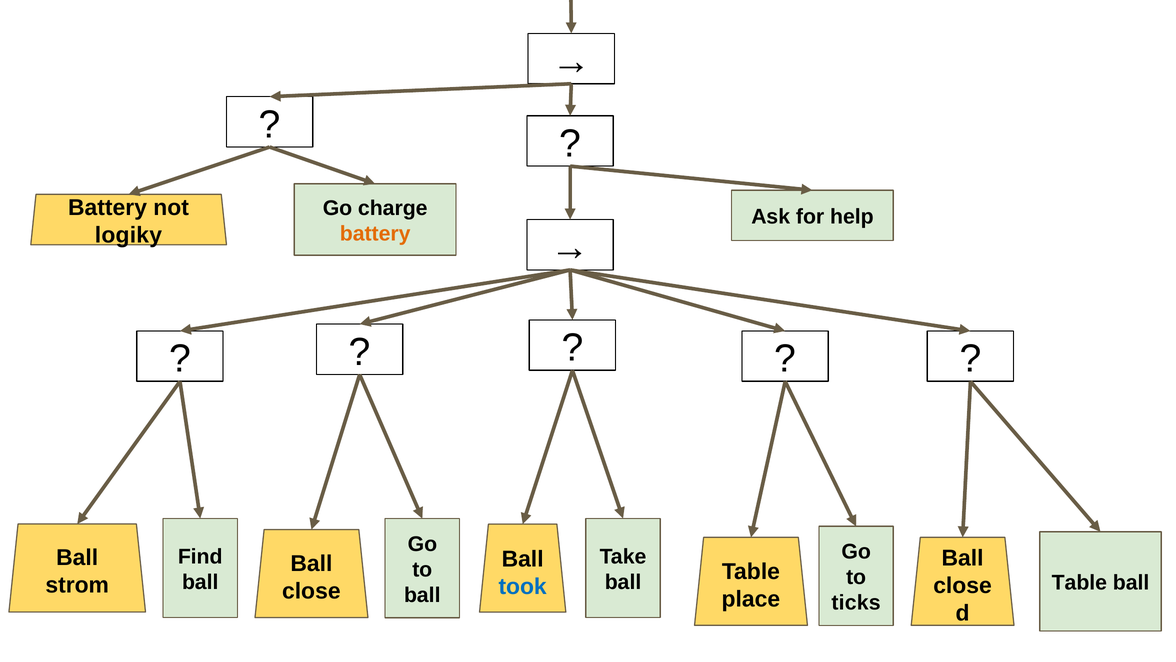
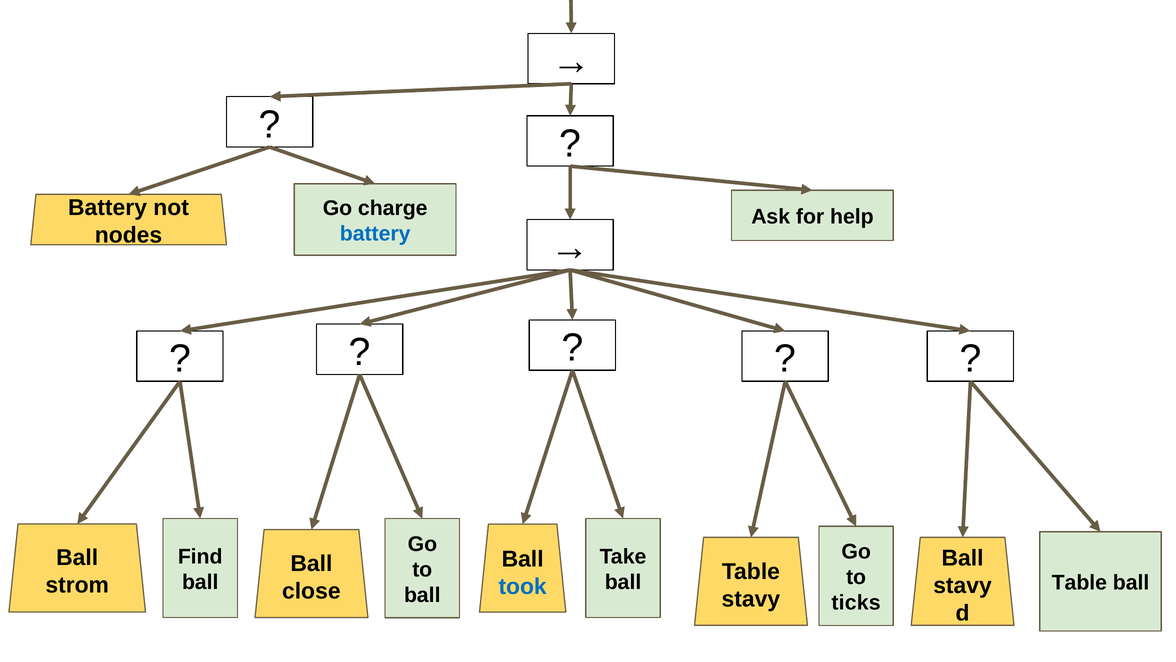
battery colour: orange -> blue (375, 234)
logiky: logiky -> nodes (129, 235)
close: close -> stavy (963, 585)
place: place -> stavy (751, 599)
